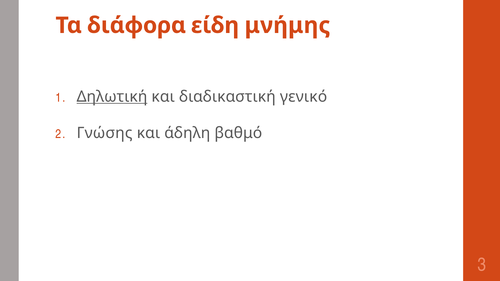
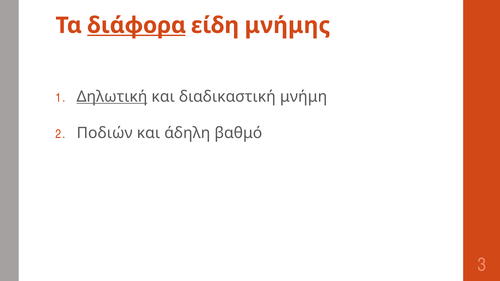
διάφορα underline: none -> present (137, 25)
γενικό: γενικό -> μνήμη (304, 97)
Γνώσης: Γνώσης -> Ποδιών (105, 133)
